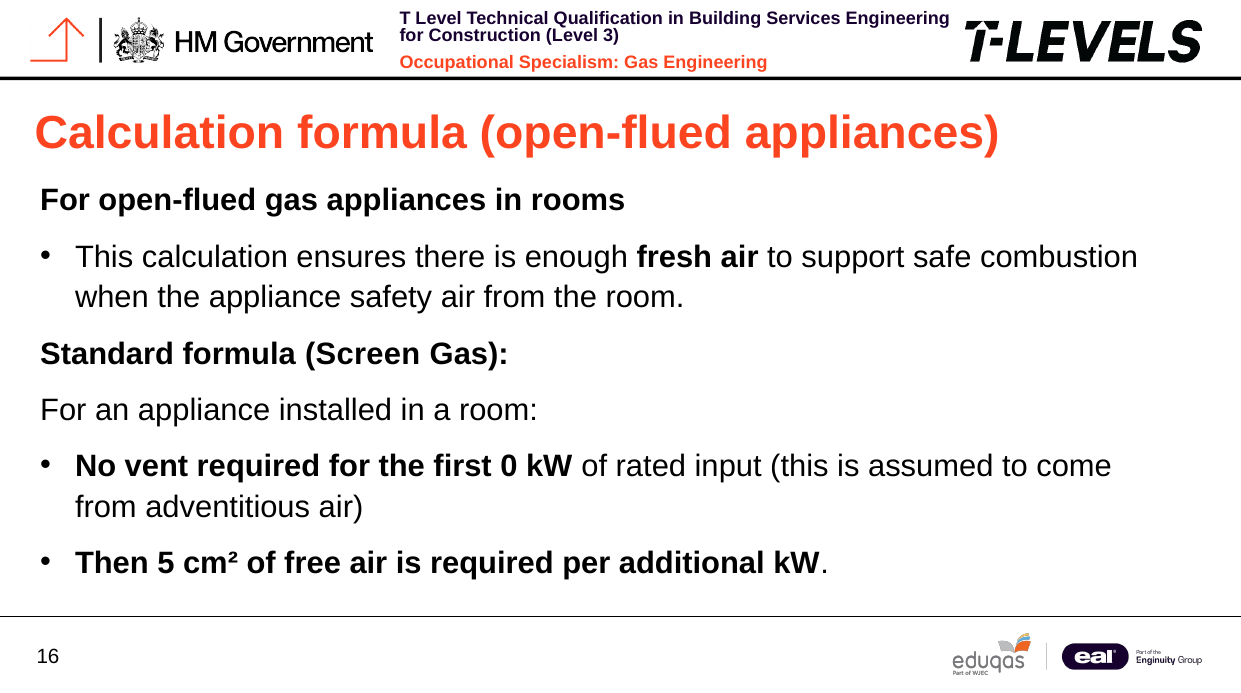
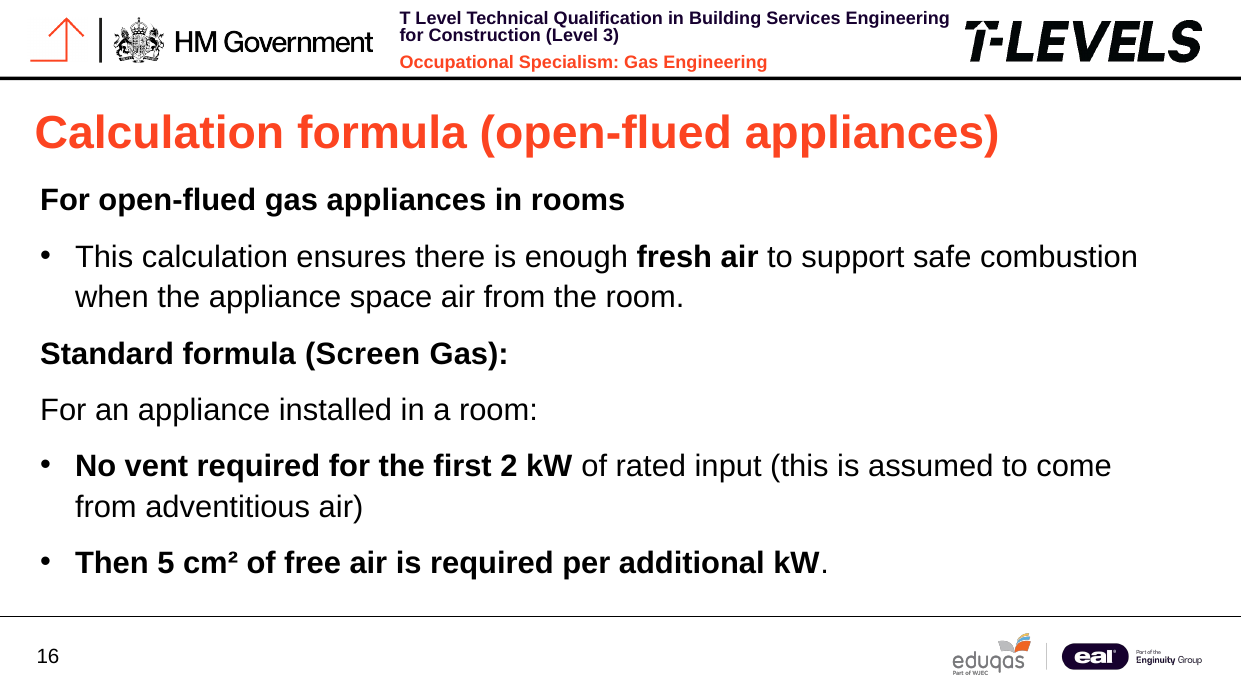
safety: safety -> space (391, 298)
0: 0 -> 2 (509, 467)
